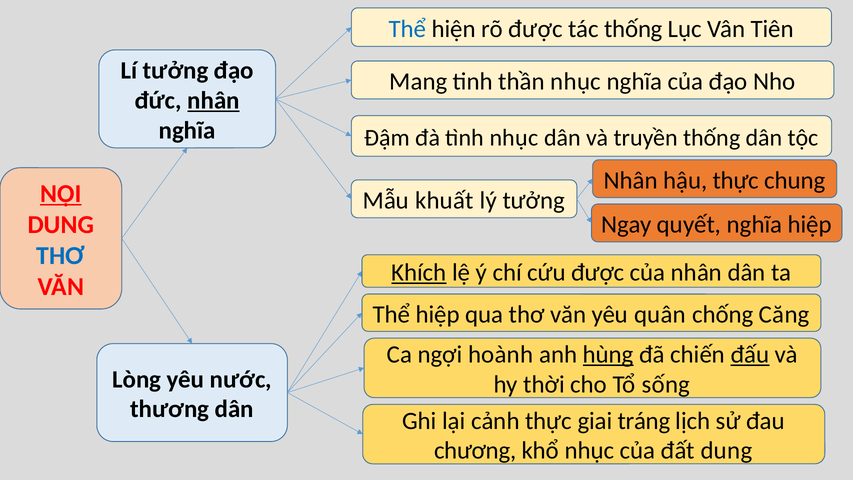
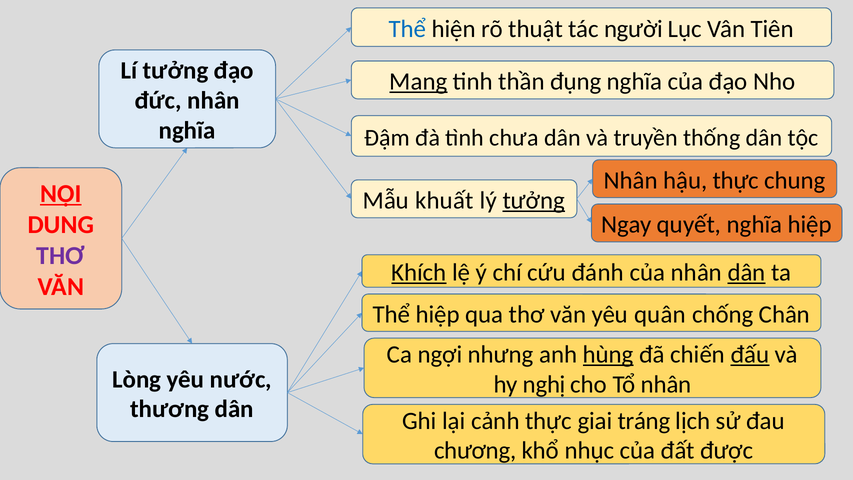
rõ được: được -> thuật (536, 29)
tác thống: thống -> người (633, 29)
Mang underline: none -> present (418, 82)
thần nhục: nhục -> đụng (576, 82)
nhân underline: present -> none (213, 101)
tình nhục: nhục -> chưa (514, 138)
tưởng underline: none -> present (534, 200)
THƠ colour: blue -> purple (61, 255)
cứu được: được -> đánh (598, 273)
dân underline: none -> present (747, 273)
Căng: Căng -> Chân (784, 314)
hoành: hoành -> nhưng (501, 355)
thời: thời -> nghị (544, 384)
Tổ sống: sống -> nhân (666, 384)
đất dung: dung -> được (727, 451)
